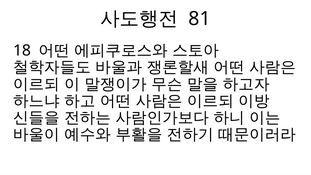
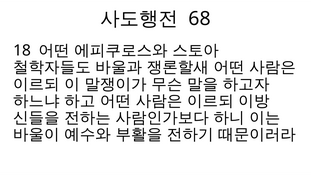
81: 81 -> 68 (200, 19)
